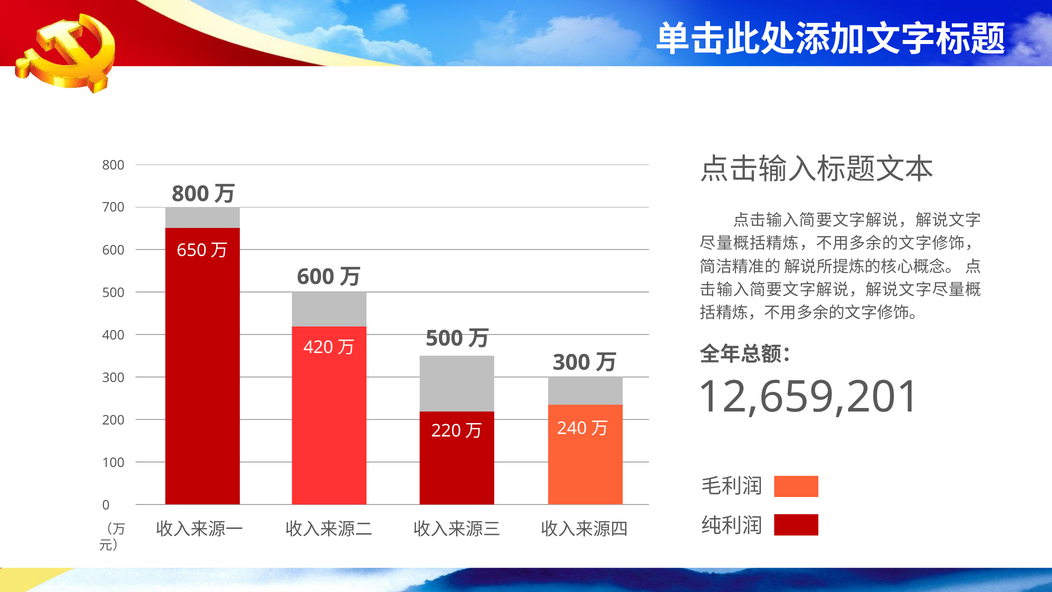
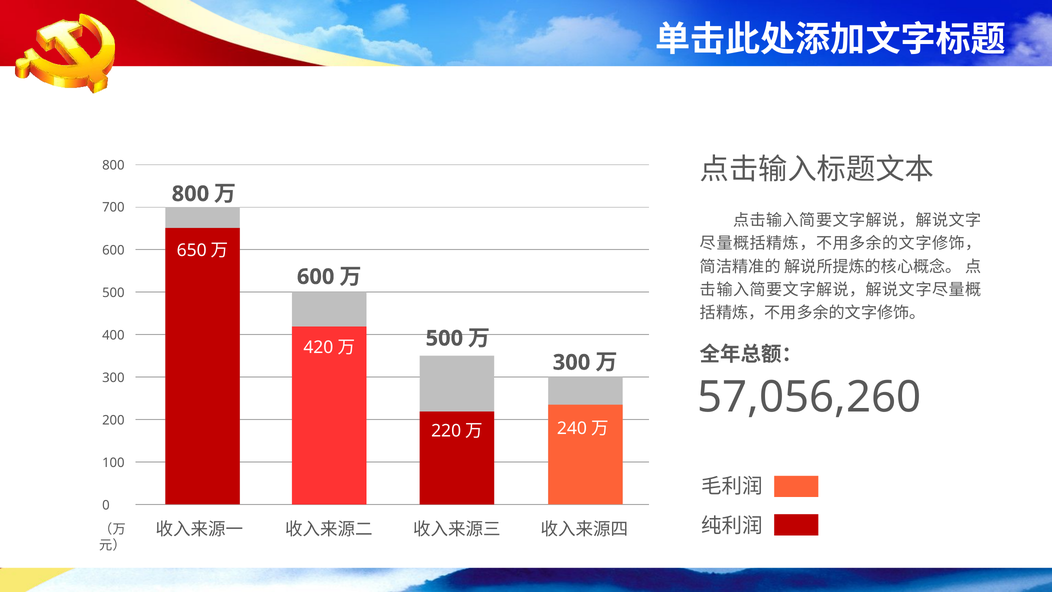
12,659,201: 12,659,201 -> 57,056,260 (809, 397)
